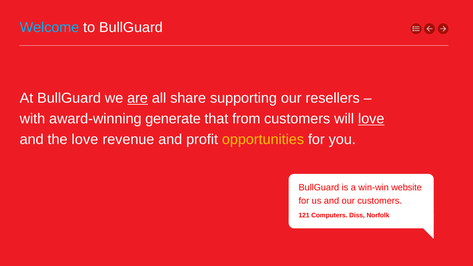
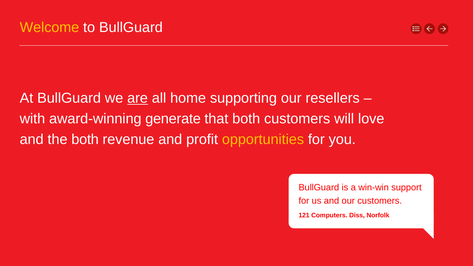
Welcome colour: light blue -> yellow (49, 27)
share: share -> home (188, 98)
that from: from -> both (246, 119)
love underline: present -> none (371, 119)
the love: love -> both (85, 139)
website: website -> support (406, 188)
